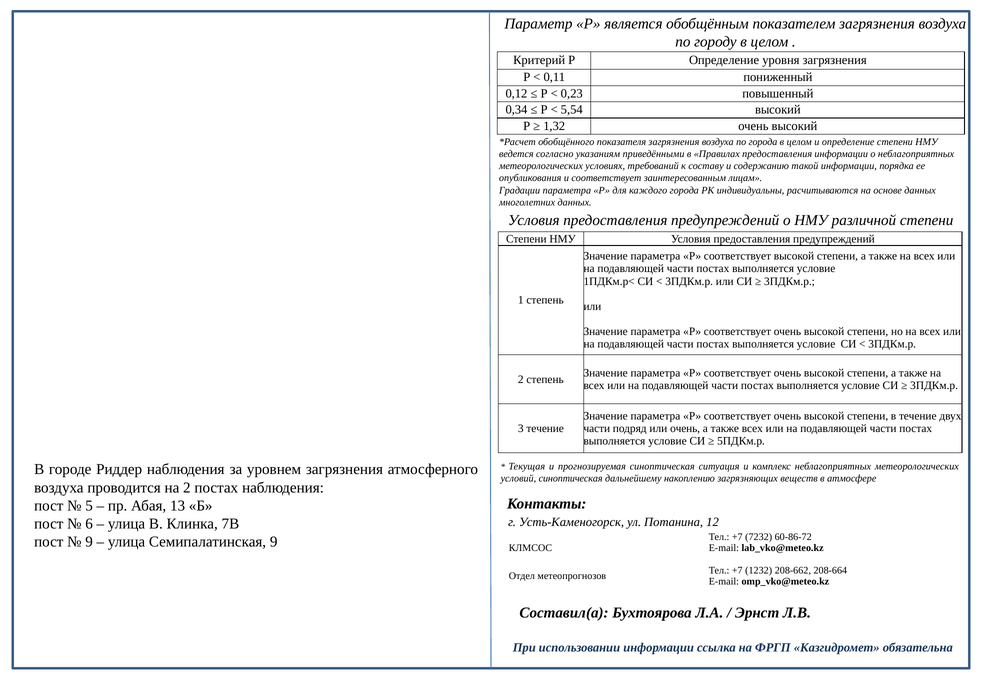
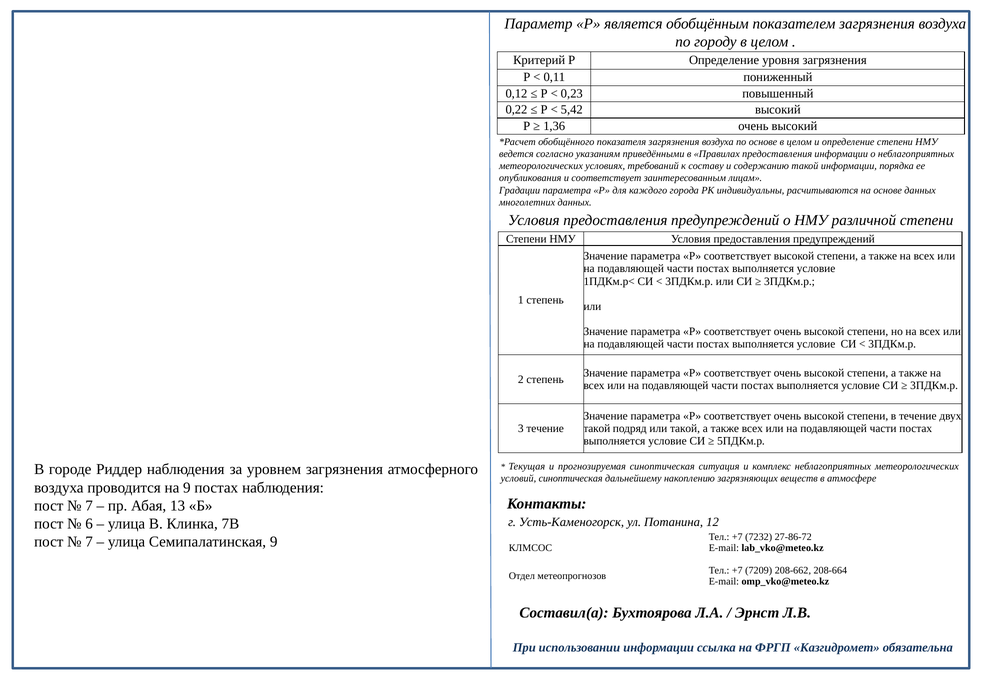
0,34: 0,34 -> 0,22 (516, 110)
5,54: 5,54 -> 5,42 (572, 110)
1,32: 1,32 -> 1,36 (554, 126)
по города: города -> основе (763, 142)
части: части -> такой (597, 428)
или очень: очень -> такой (685, 428)
на 2: 2 -> 9 (187, 487)
5: 5 -> 7 (89, 506)
60-86-72: 60-86-72 -> 27-86-72 (793, 537)
9: 9 -> 7 (89, 542)
1232: 1232 -> 7209 (759, 570)
